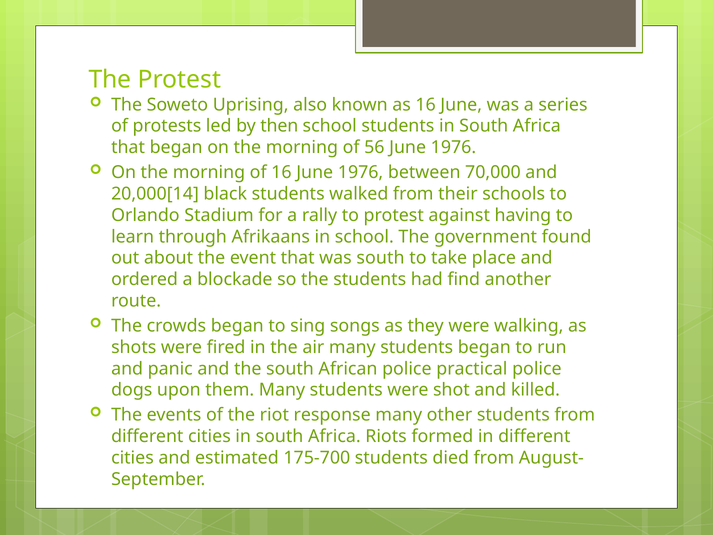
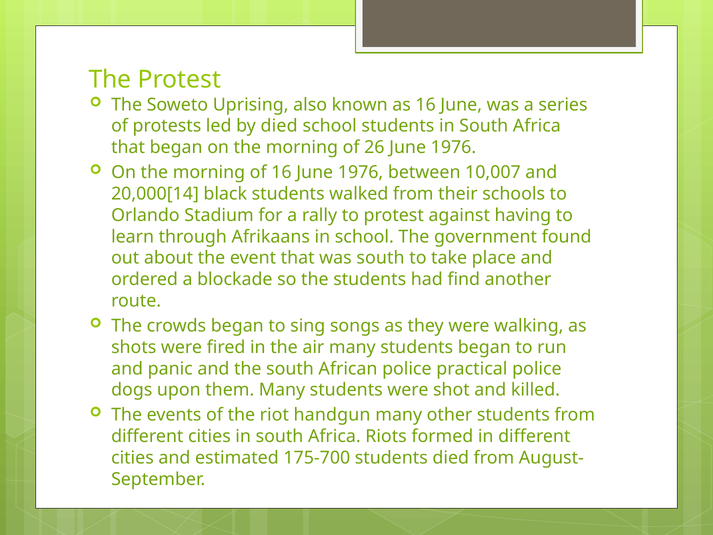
by then: then -> died (279, 126)
56: 56 -> 26 (374, 147)
70,000: 70,000 -> 10,007 (493, 172)
response: response -> handgun (332, 415)
